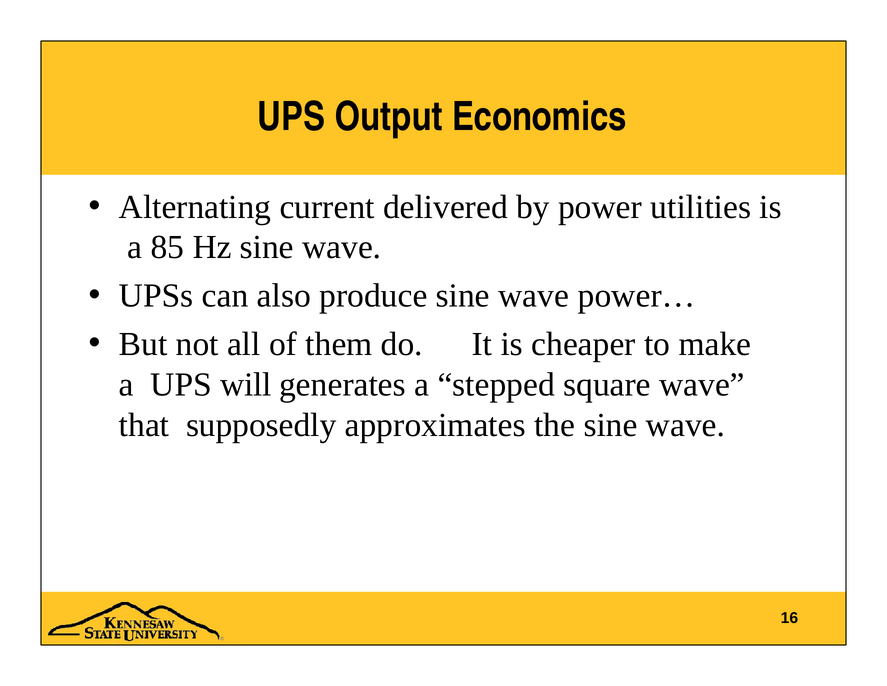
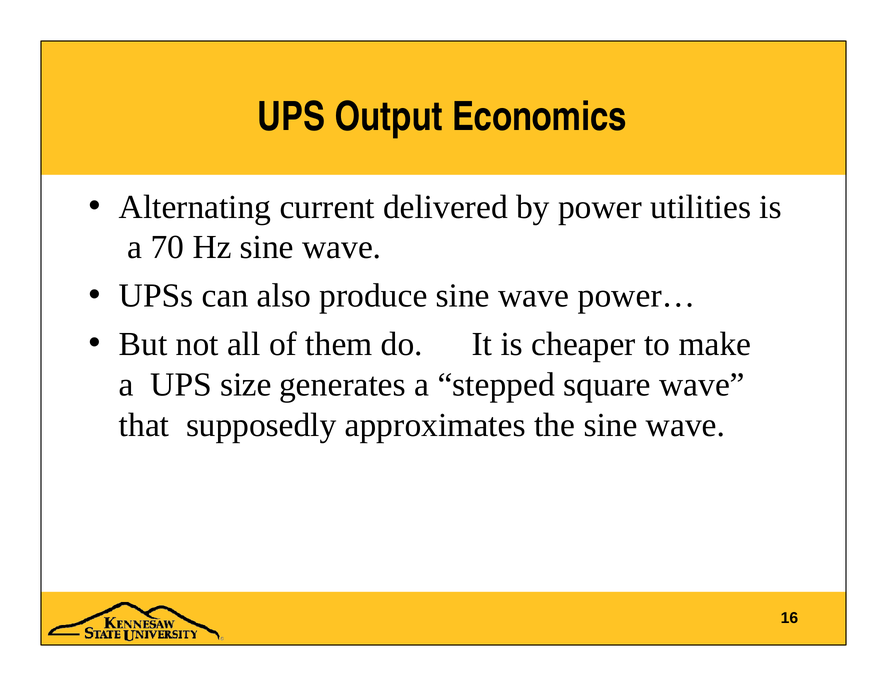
85: 85 -> 70 (167, 247)
will: will -> size (246, 384)
